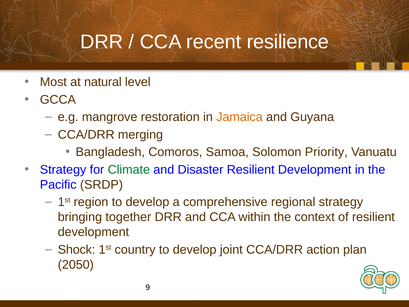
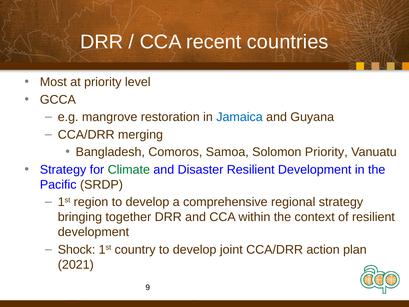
resilience: resilience -> countries (288, 42)
at natural: natural -> priority (103, 82)
Jamaica colour: orange -> blue (240, 117)
2050: 2050 -> 2021 (76, 264)
